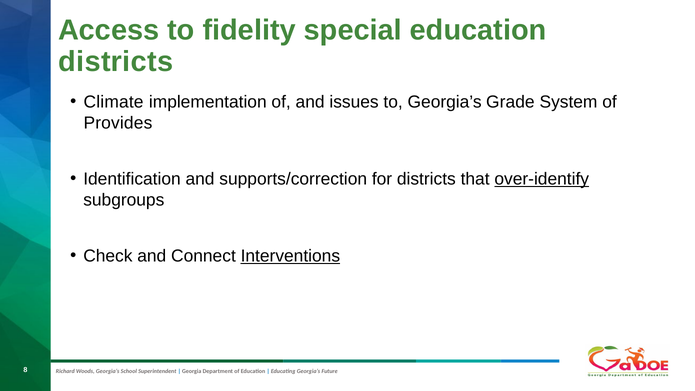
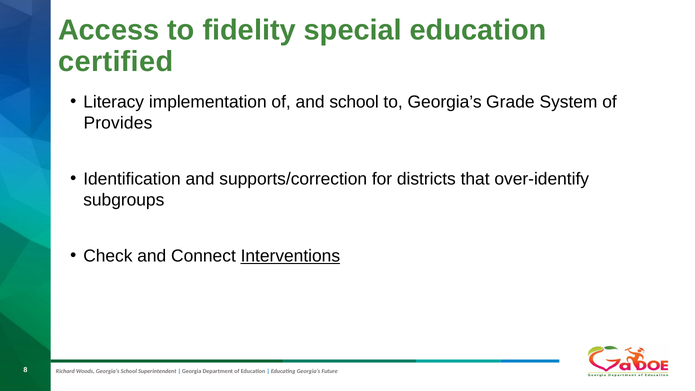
districts: districts -> certified (116, 62)
Climate: Climate -> Literacy (114, 102)
and issues: issues -> school (354, 102)
over-identify underline: present -> none (542, 179)
